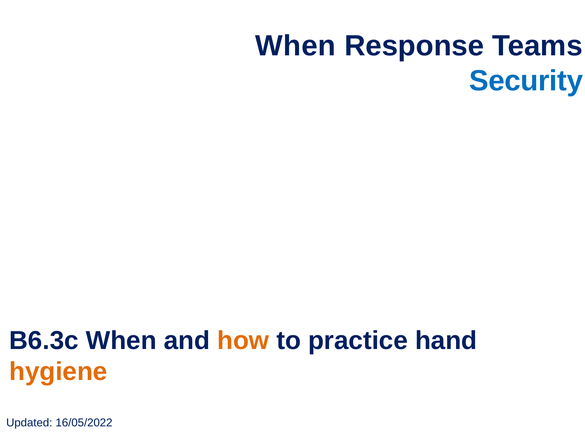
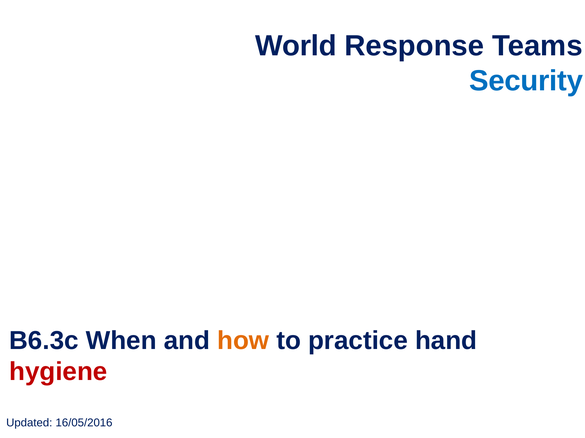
When: When -> World (296, 46)
hygiene colour: orange -> red (58, 372)
16/05/2022: 16/05/2022 -> 16/05/2016 (84, 423)
